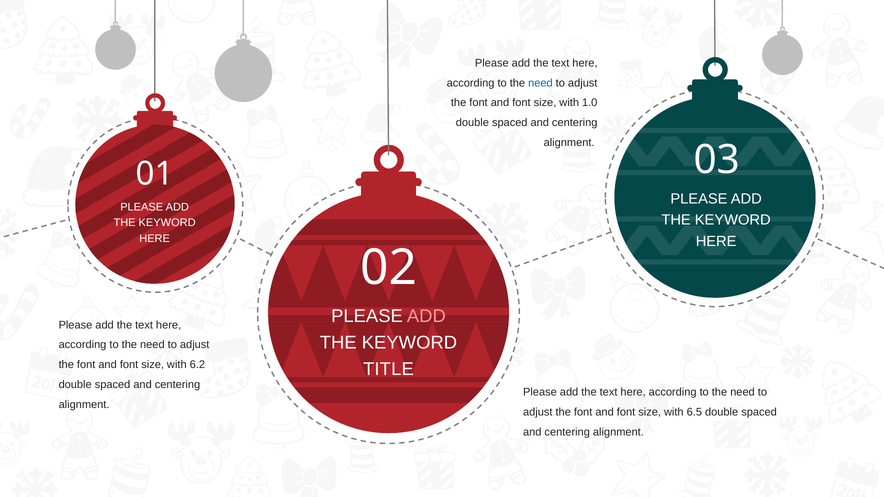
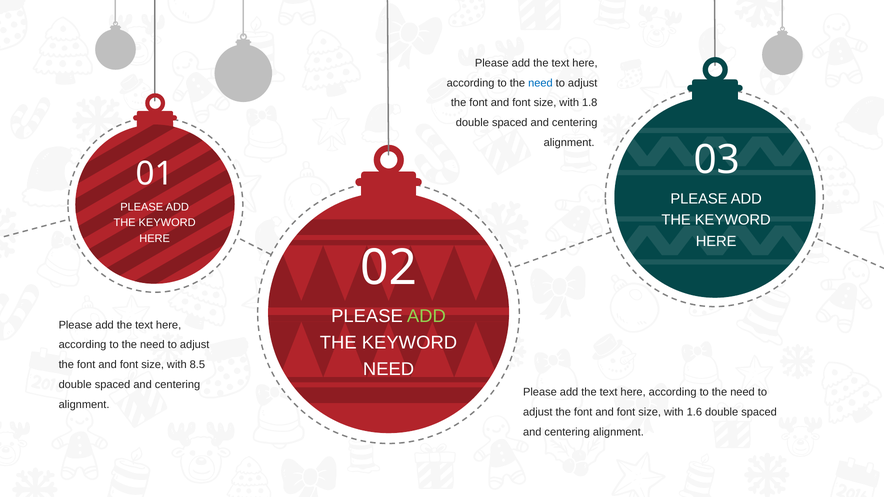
1.0: 1.0 -> 1.8 (590, 103)
ADD colour: pink -> light green (426, 316)
6.2: 6.2 -> 8.5 (197, 365)
TITLE: TITLE -> NEED (389, 370)
6.5: 6.5 -> 1.6 (694, 412)
